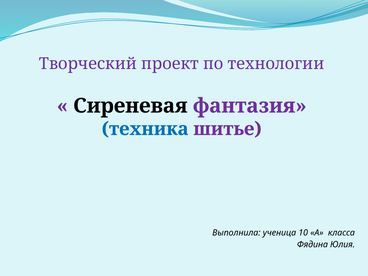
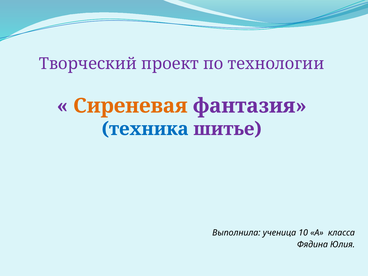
Сиреневая colour: black -> orange (130, 106)
